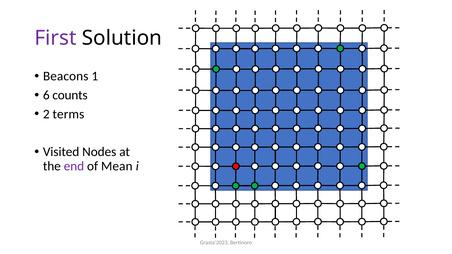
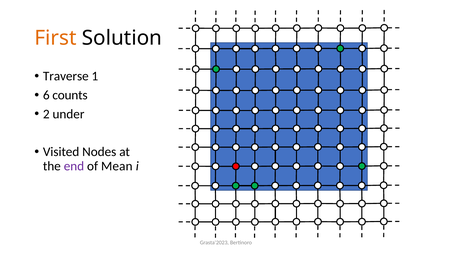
First colour: purple -> orange (55, 38)
Beacons: Beacons -> Traverse (66, 76)
terms: terms -> under (68, 114)
